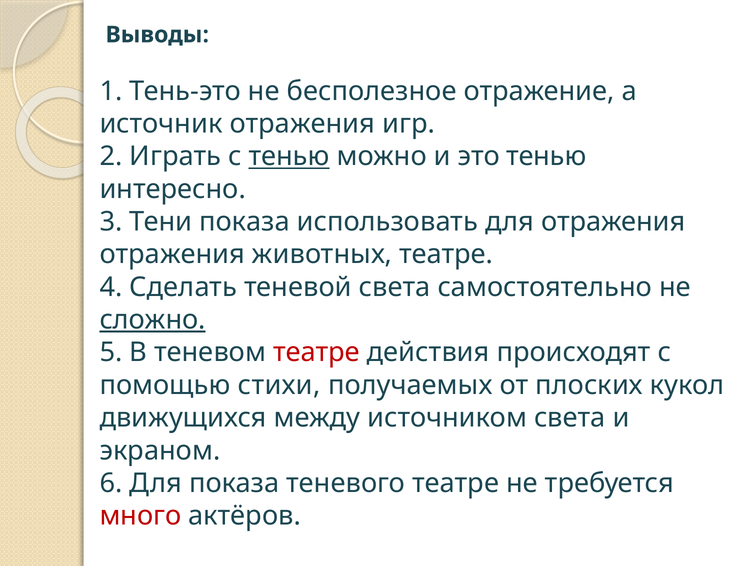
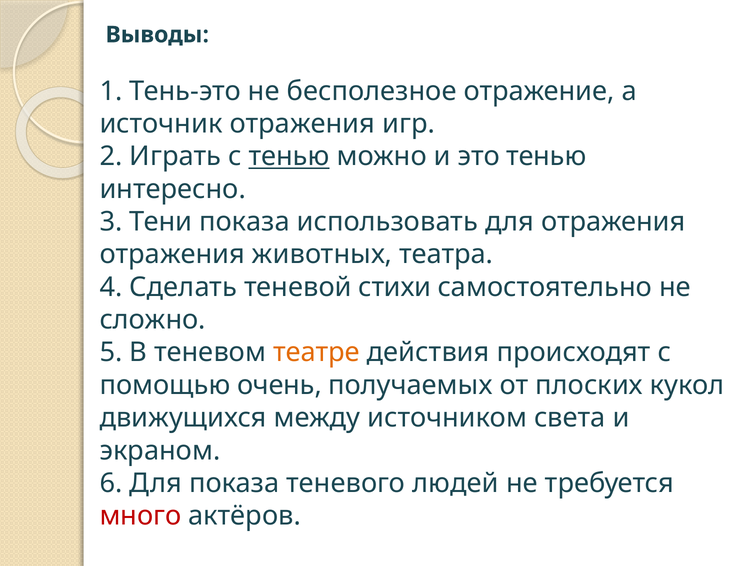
животных театре: театре -> театра (446, 255)
теневой света: света -> стихи (395, 287)
сложно underline: present -> none (153, 320)
театре colour: red -> orange (316, 353)
стихи: стихи -> очень (279, 385)
теневого театре: театре -> людей (456, 483)
